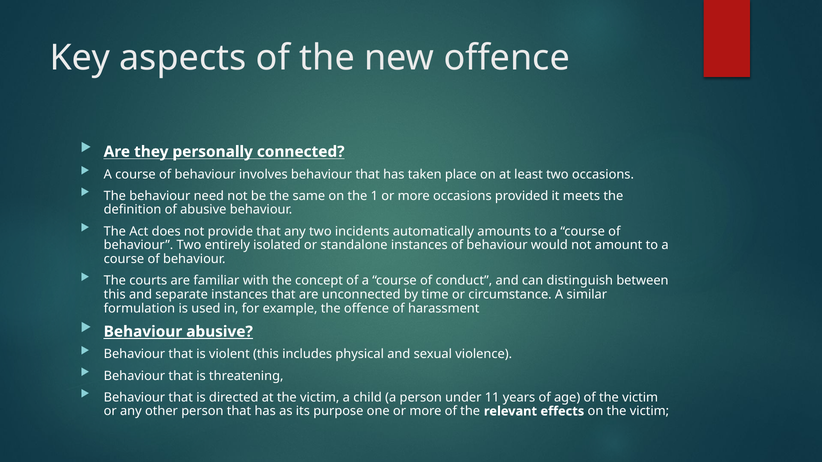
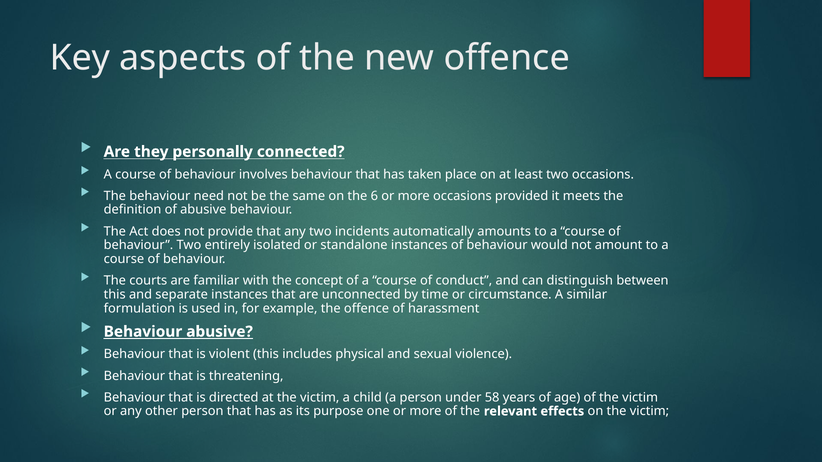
1: 1 -> 6 (374, 196)
11: 11 -> 58 (492, 398)
